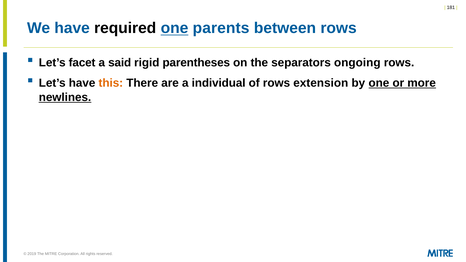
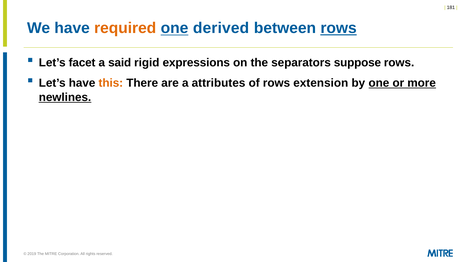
required colour: black -> orange (125, 28)
parents: parents -> derived (221, 28)
rows underline: none -> present (339, 28)
parentheses: parentheses -> expressions (196, 63)
ongoing: ongoing -> suppose (357, 63)
individual: individual -> attributes (219, 83)
